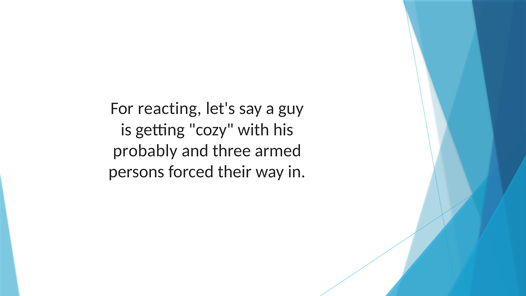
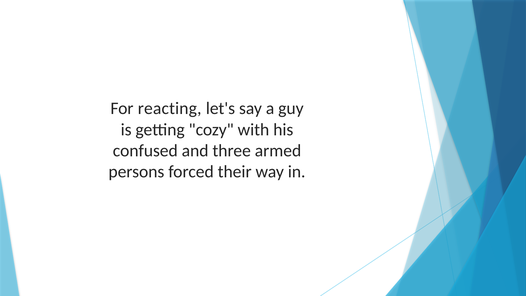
probably: probably -> confused (145, 151)
